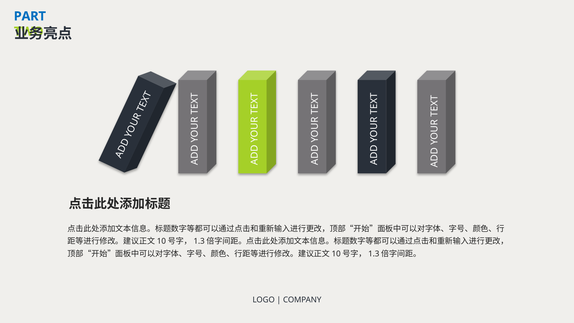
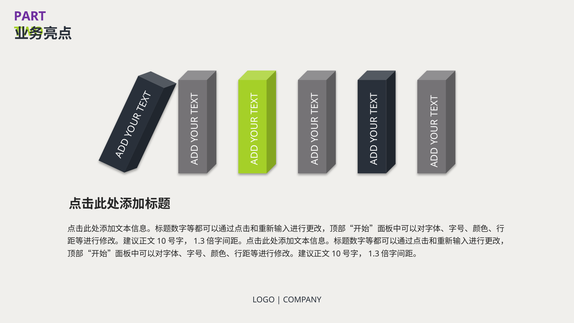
PART colour: blue -> purple (30, 16)
